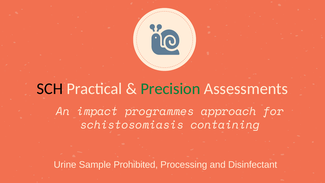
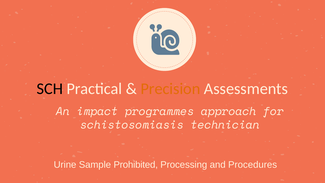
Precision colour: green -> orange (170, 89)
containing: containing -> technician (225, 125)
Disinfectant: Disinfectant -> Procedures (253, 165)
